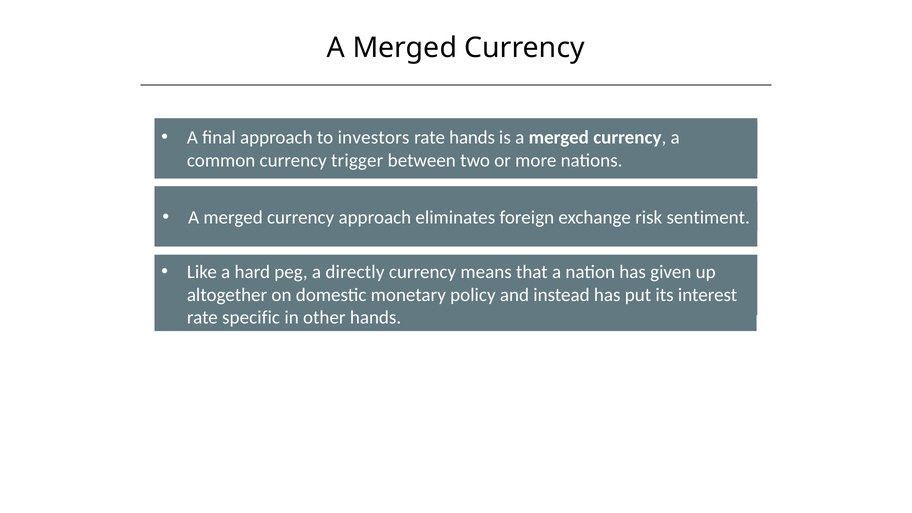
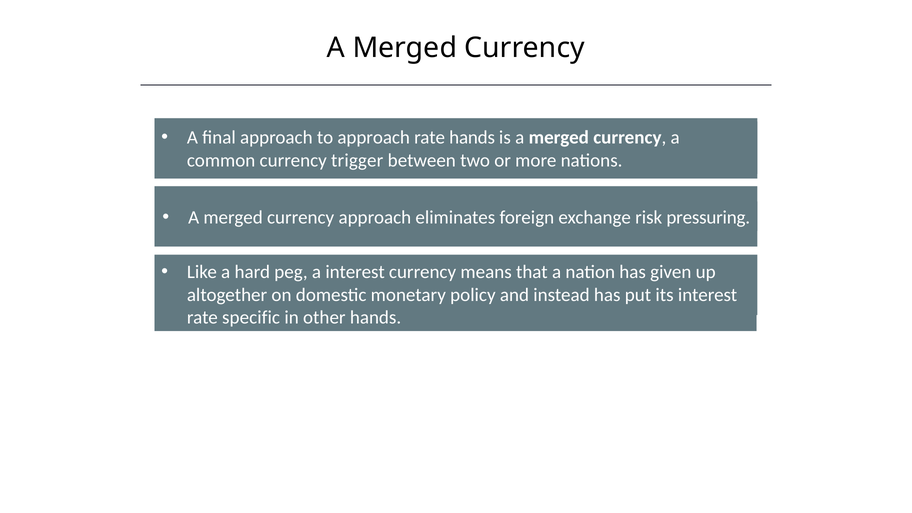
to investors: investors -> approach (374, 138)
sentiment: sentiment -> pressuring (708, 218)
a directly: directly -> interest (355, 272)
